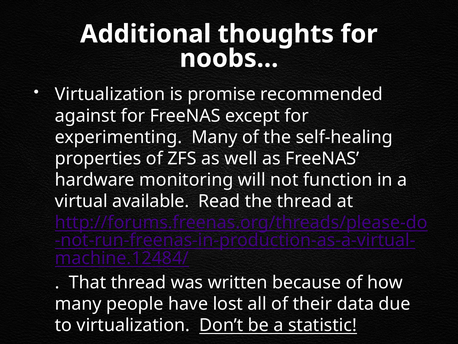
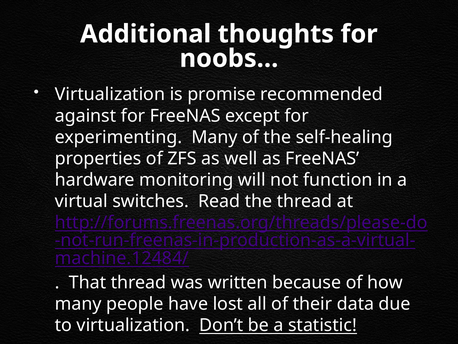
available: available -> switches (151, 201)
